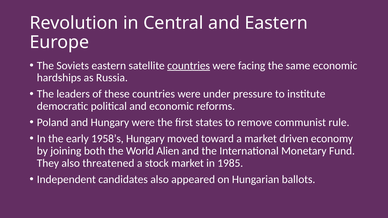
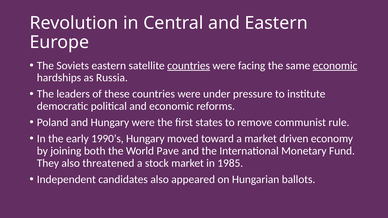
economic underline: none -> present (335, 66)
1958’s: 1958’s -> 1990’s (107, 139)
Alien: Alien -> Pave (168, 151)
